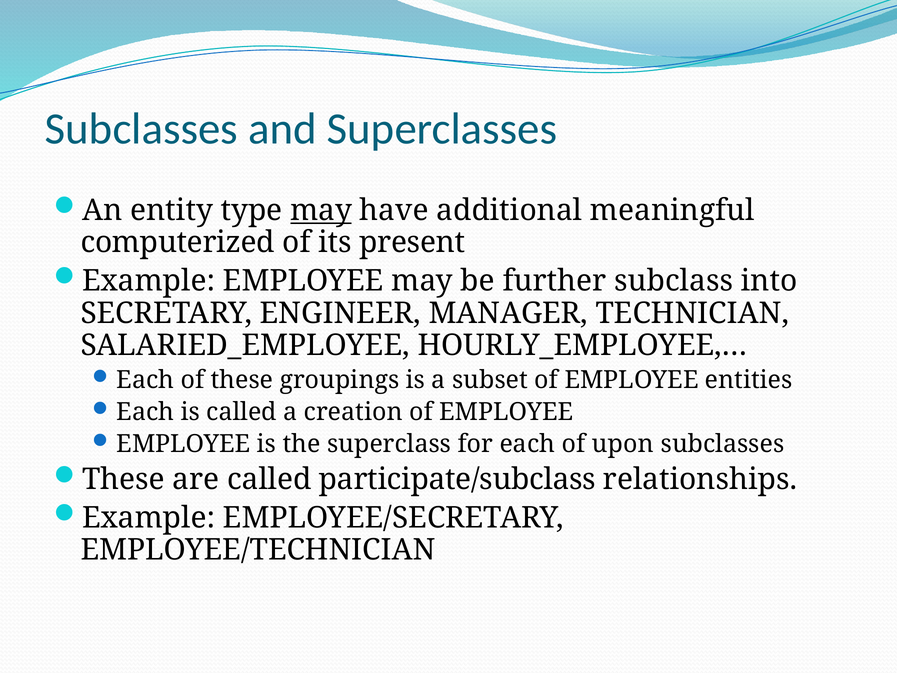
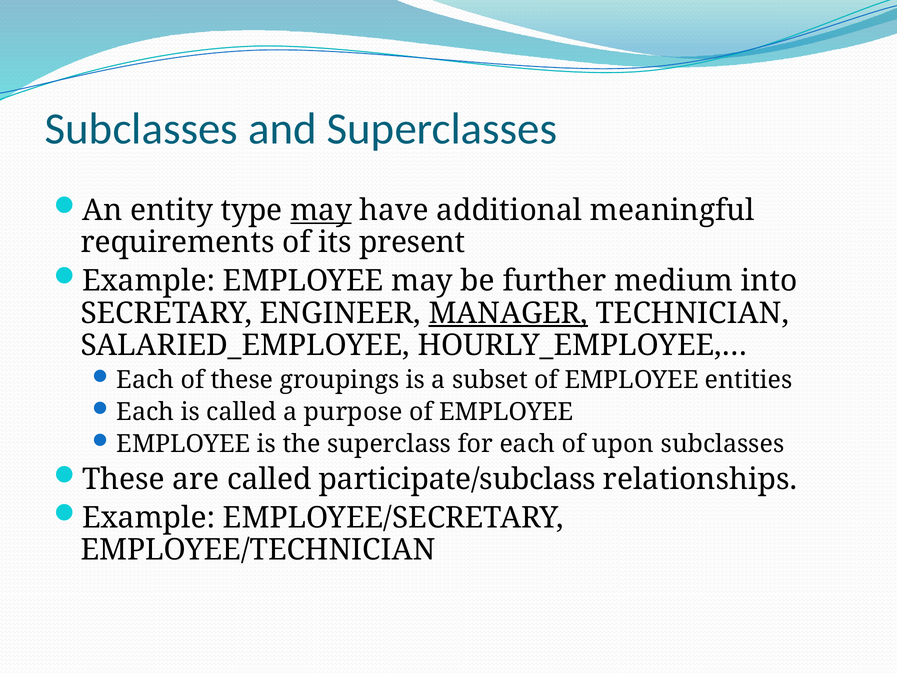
computerized: computerized -> requirements (178, 243)
subclass: subclass -> medium (674, 281)
MANAGER underline: none -> present (508, 313)
creation: creation -> purpose (353, 412)
